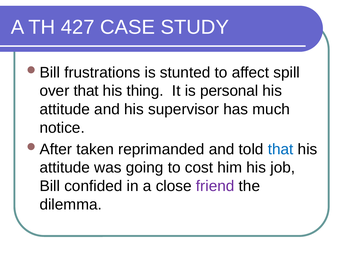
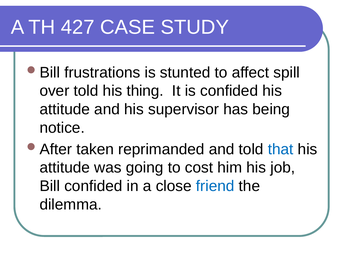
over that: that -> told (86, 91)
is personal: personal -> confided (229, 91)
much: much -> being (271, 109)
friend colour: purple -> blue (215, 186)
